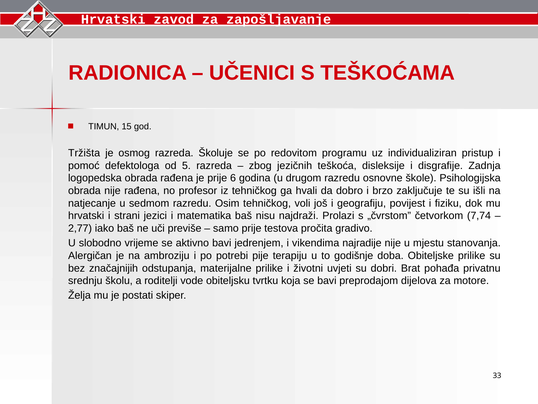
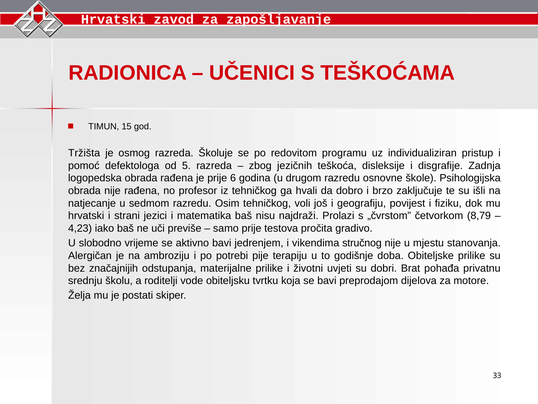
7,74: 7,74 -> 8,79 (479, 216)
2,77: 2,77 -> 4,23 (80, 228)
najradije: najradije -> stručnog (362, 243)
